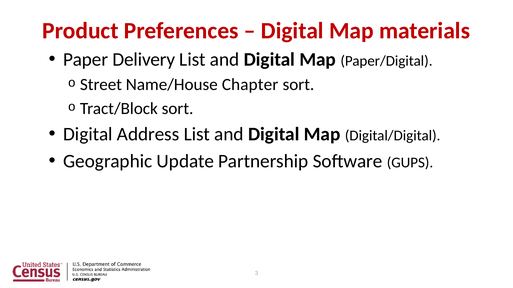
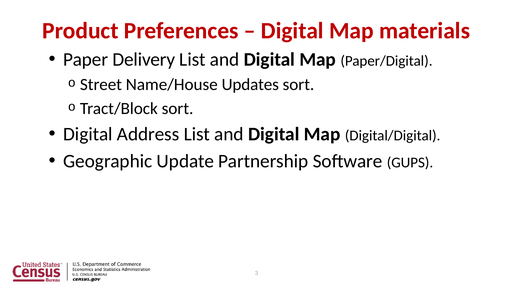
Chapter: Chapter -> Updates (250, 85)
